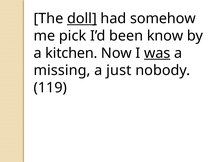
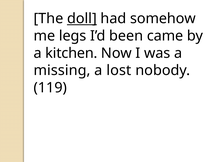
pick: pick -> legs (73, 36)
know: know -> came (165, 36)
was underline: present -> none (157, 53)
just: just -> lost (119, 70)
